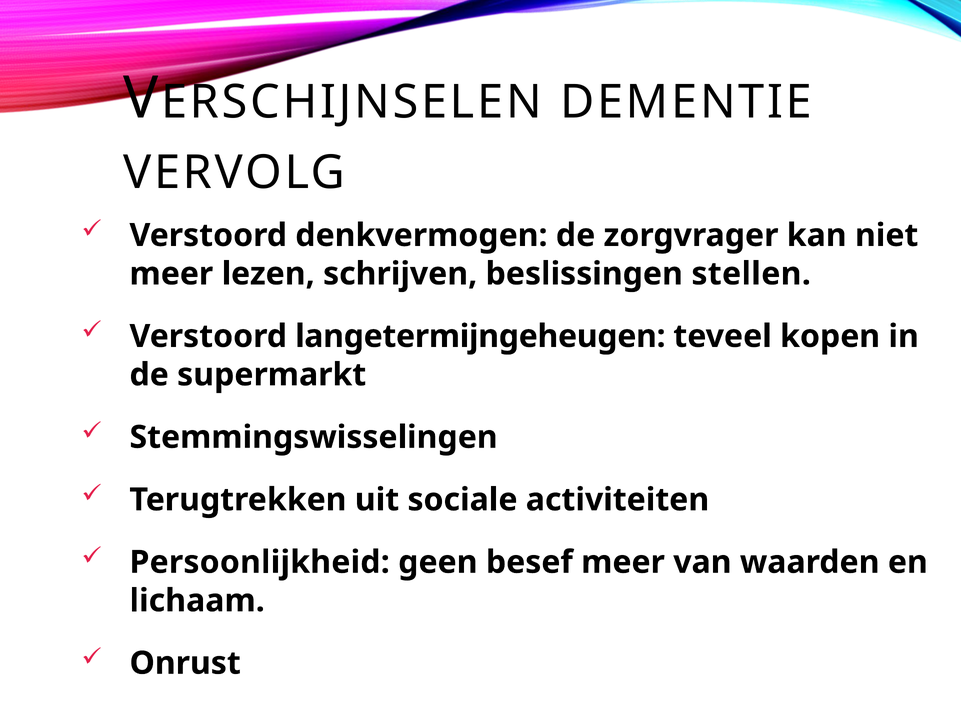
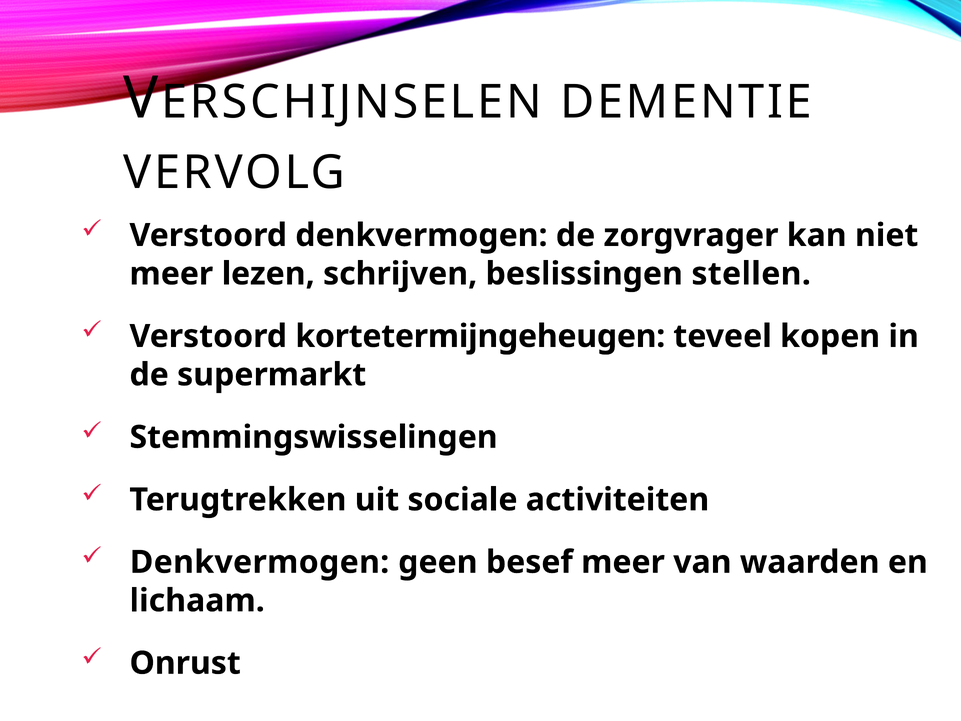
langetermijngeheugen: langetermijngeheugen -> kortetermijngeheugen (480, 336)
Persoonlijkheid: Persoonlijkheid -> Denkvermogen (260, 562)
